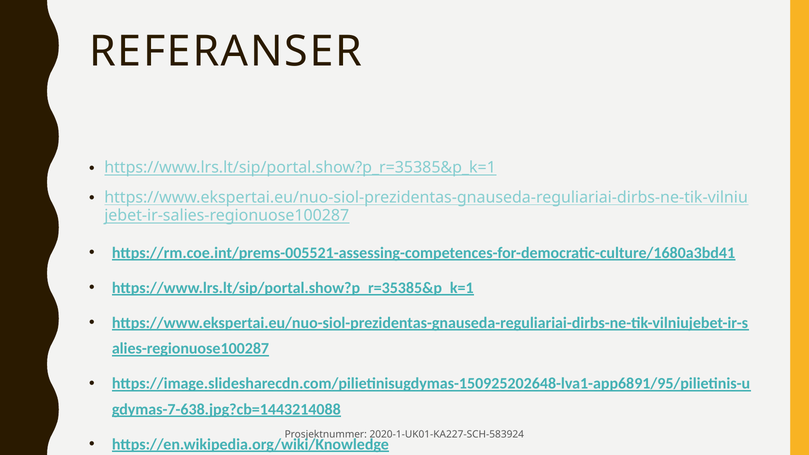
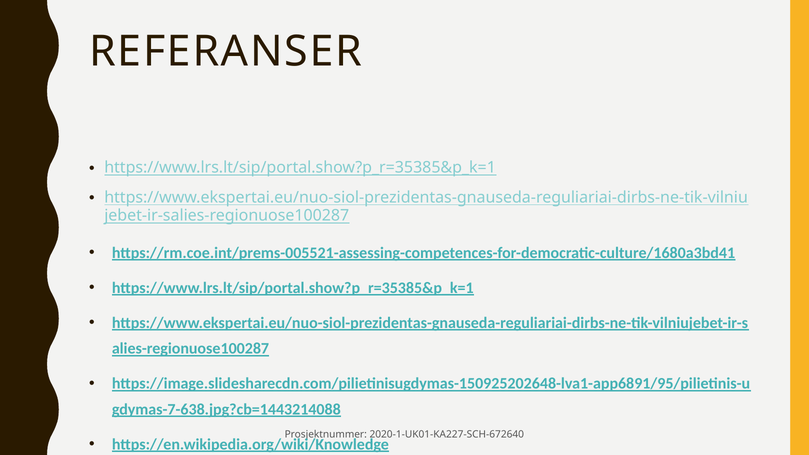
2020-1-UK01-KA227-SCH-583924: 2020-1-UK01-KA227-SCH-583924 -> 2020-1-UK01-KA227-SCH-672640 (447, 434)
